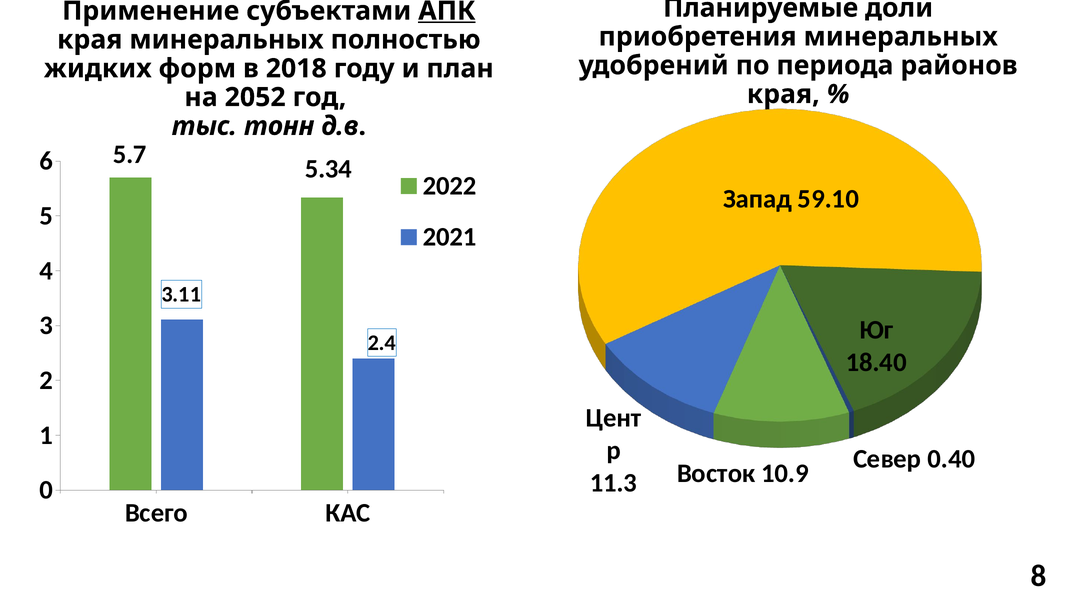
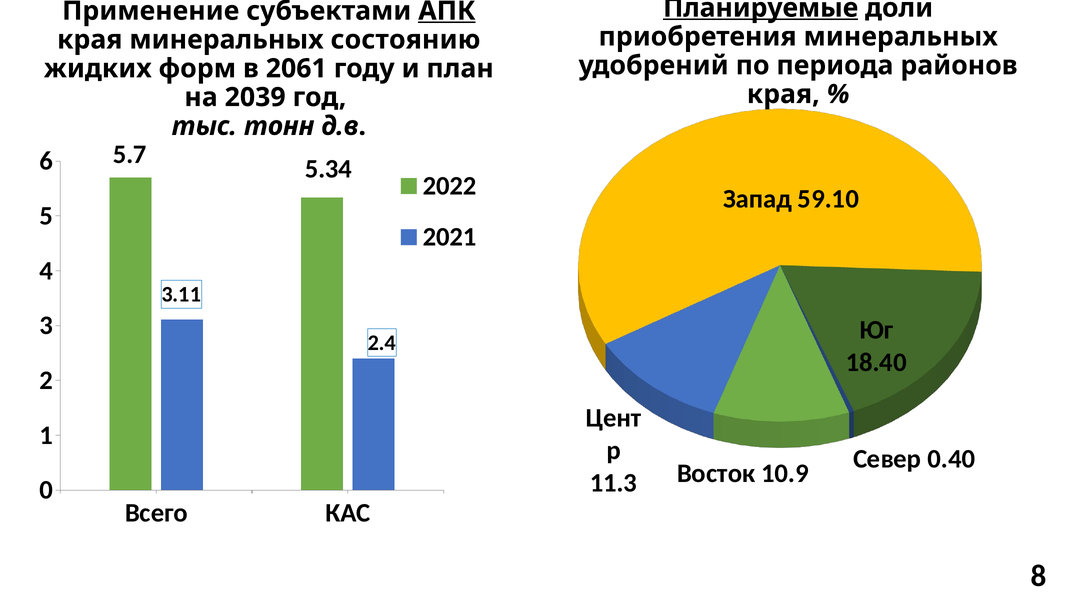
Планируемые underline: none -> present (761, 8)
полностью: полностью -> состоянию (405, 40)
2018: 2018 -> 2061 (296, 69)
2052: 2052 -> 2039 (255, 97)
